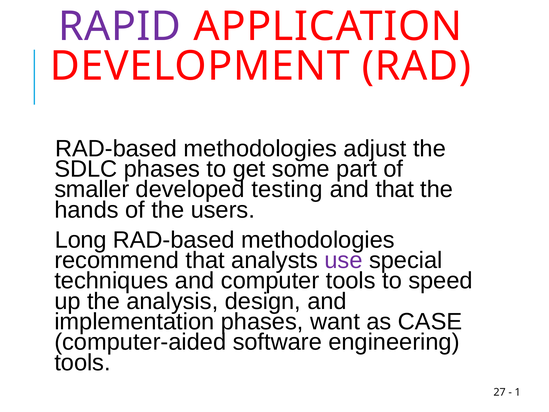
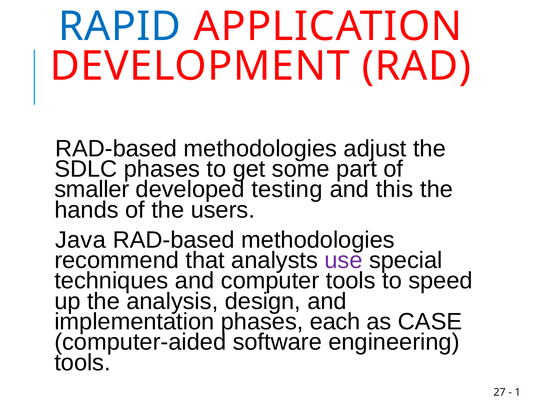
RAPID colour: purple -> blue (120, 27)
and that: that -> this (395, 189)
Long: Long -> Java (81, 240)
want: want -> each (335, 322)
